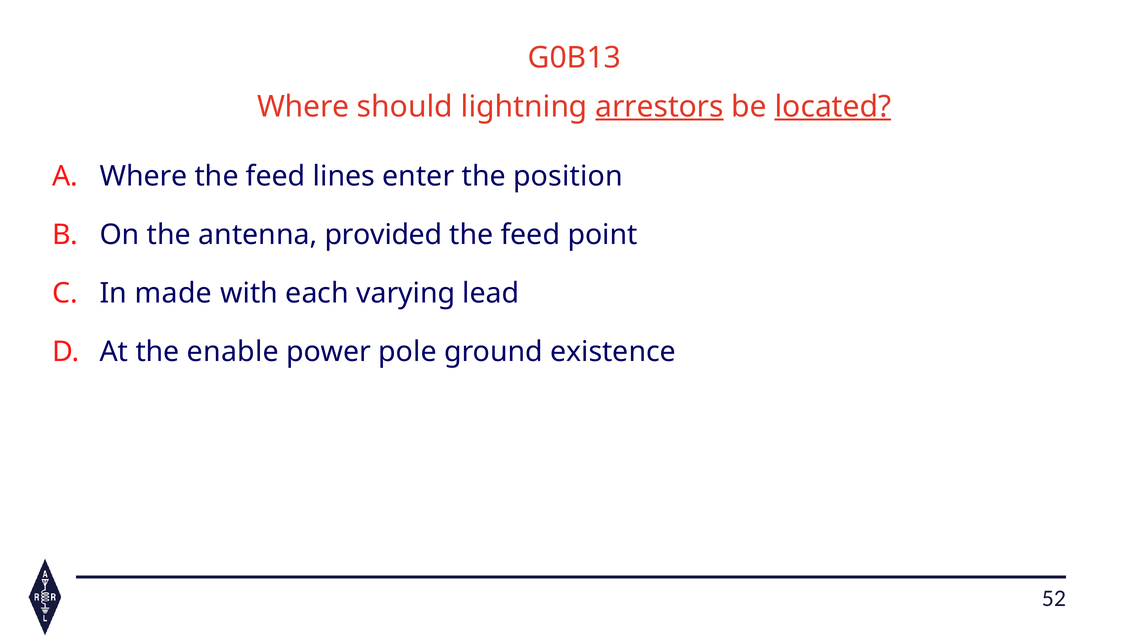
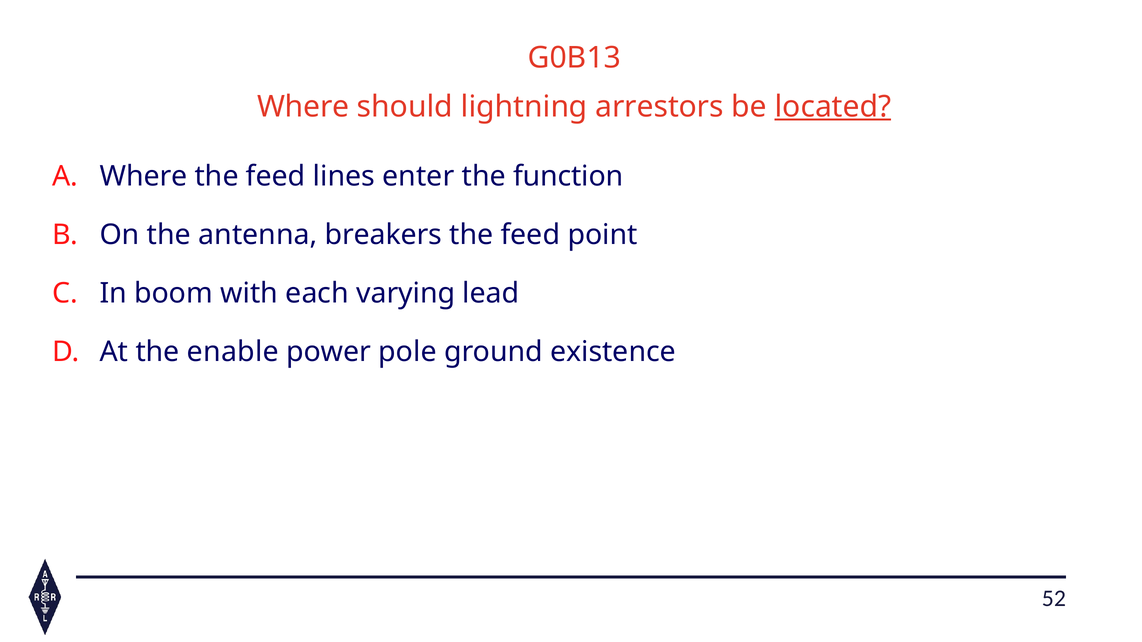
arrestors underline: present -> none (660, 107)
position: position -> function (568, 177)
provided: provided -> breakers (383, 235)
made: made -> boom (174, 294)
